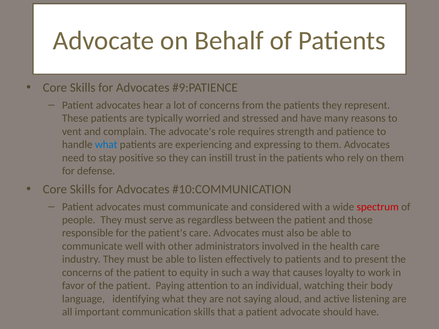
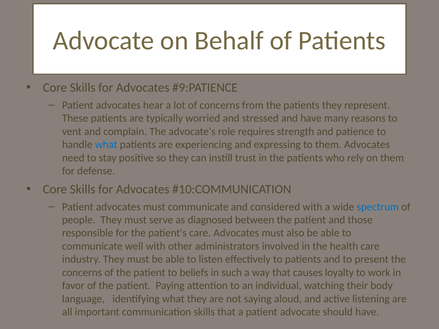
spectrum colour: red -> blue (378, 207)
regardless: regardless -> diagnosed (210, 220)
equity: equity -> beliefs (194, 273)
